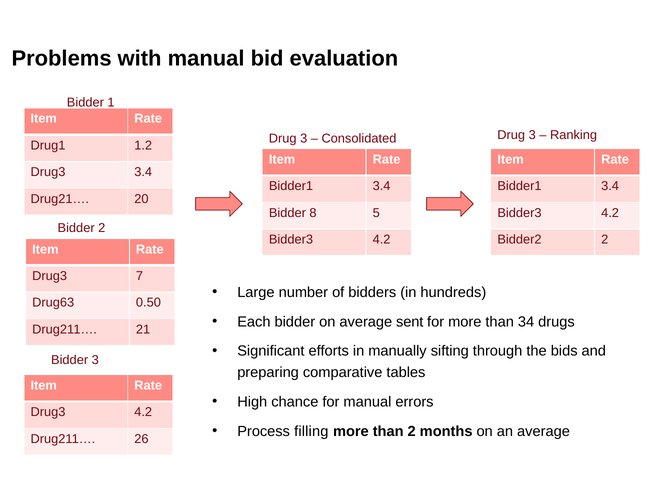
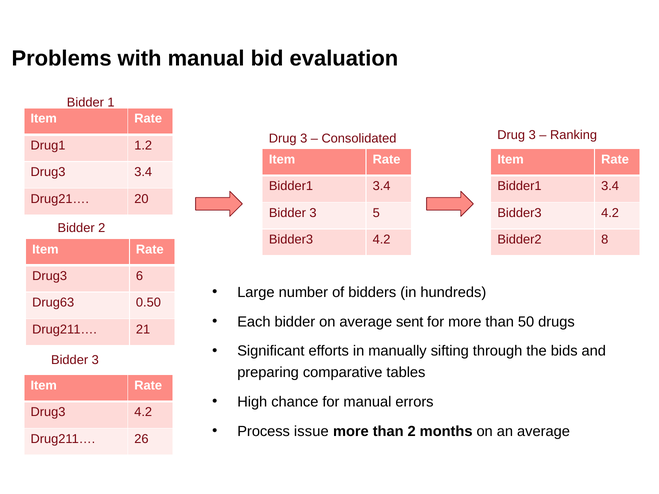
8: 8 -> 3 (313, 213)
Bidder2 2: 2 -> 8 (605, 240)
7: 7 -> 6 (140, 276)
34: 34 -> 50 (526, 322)
filling: filling -> issue (311, 431)
